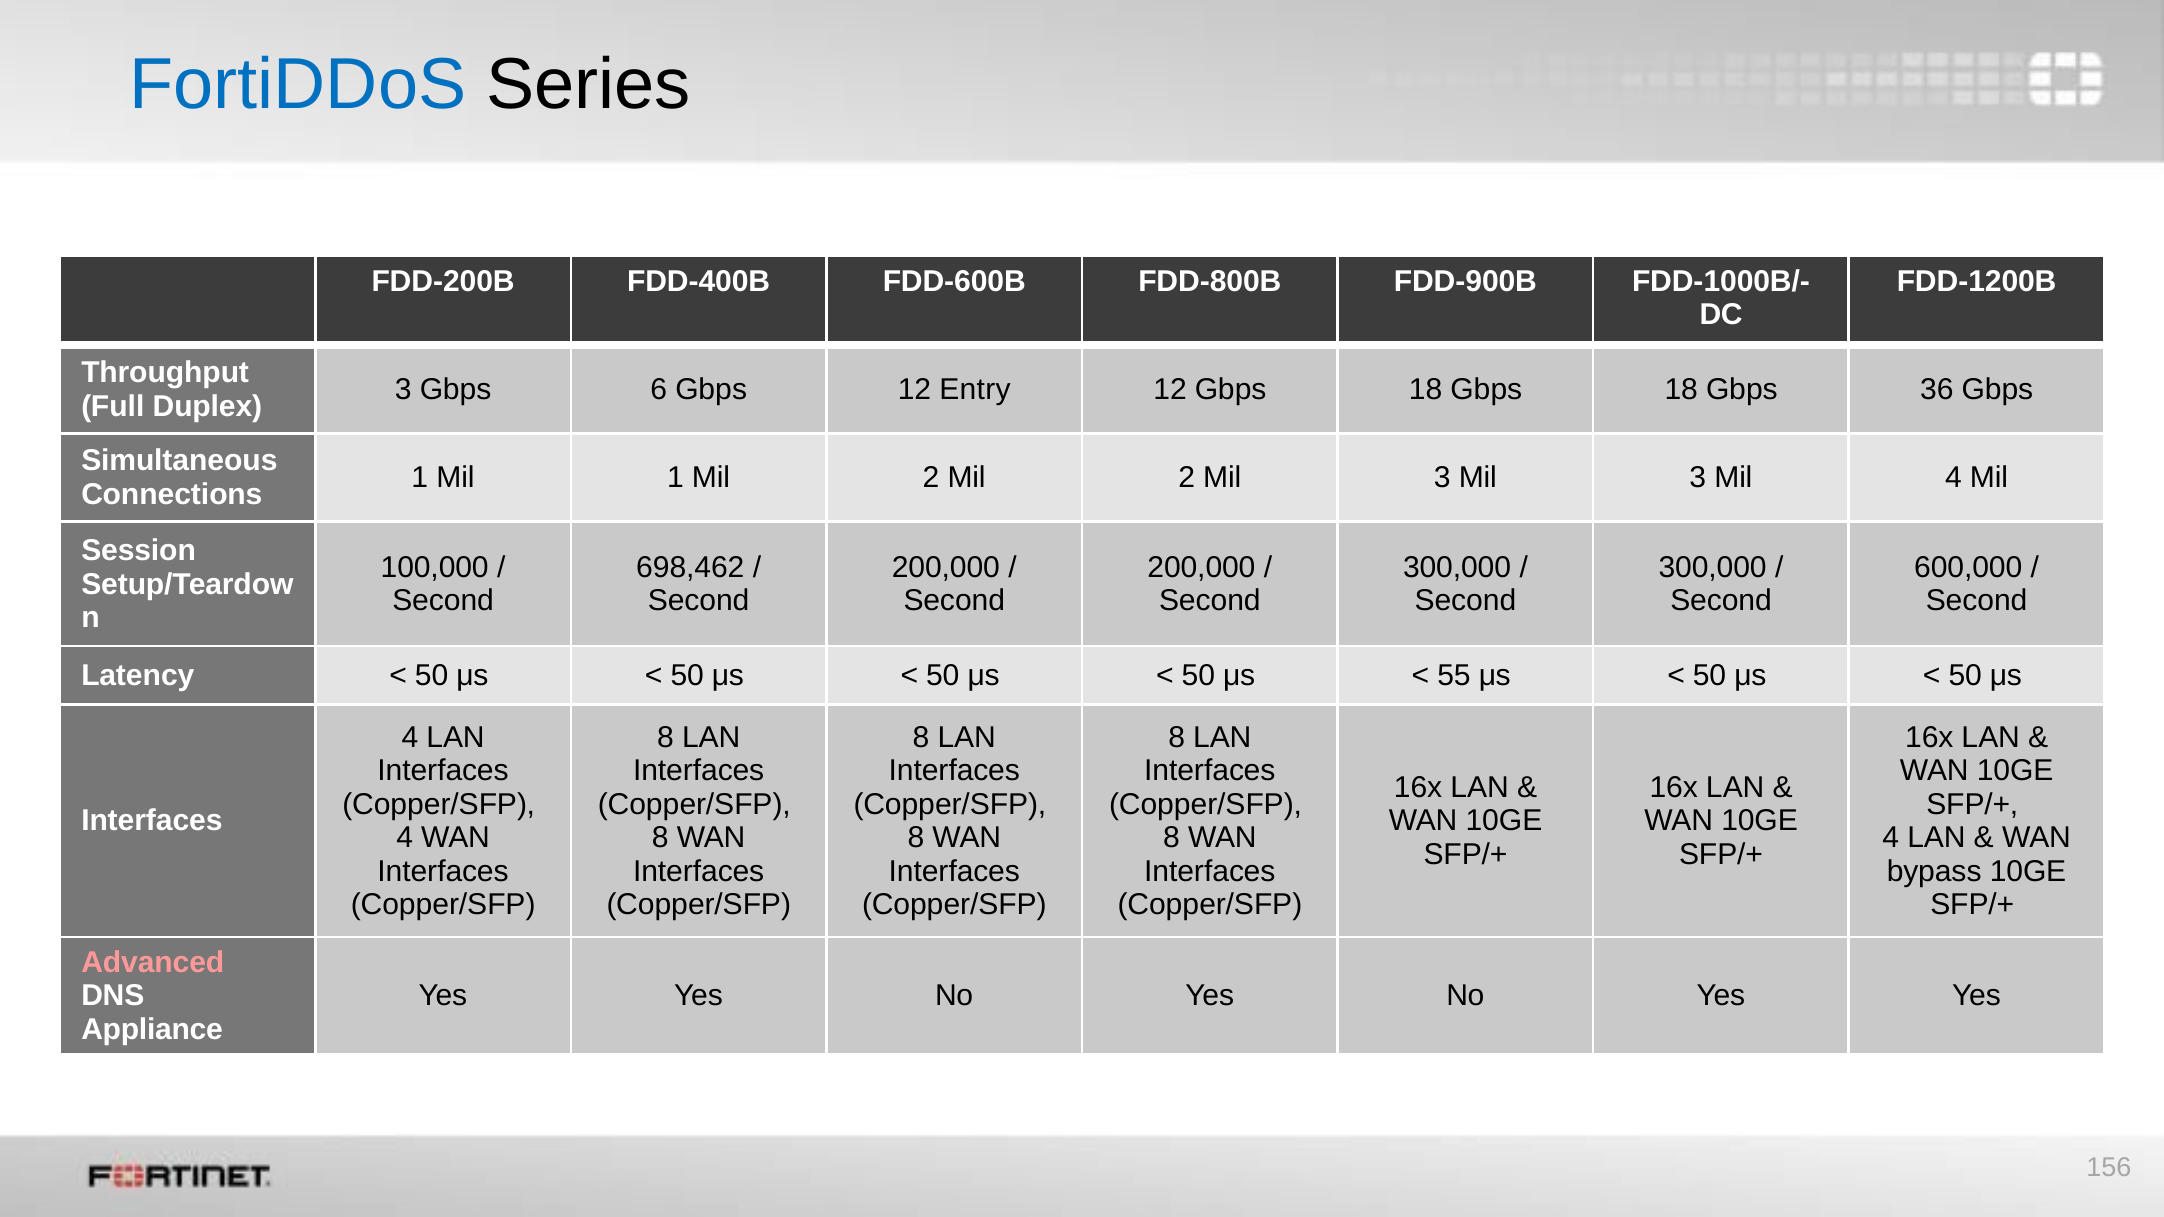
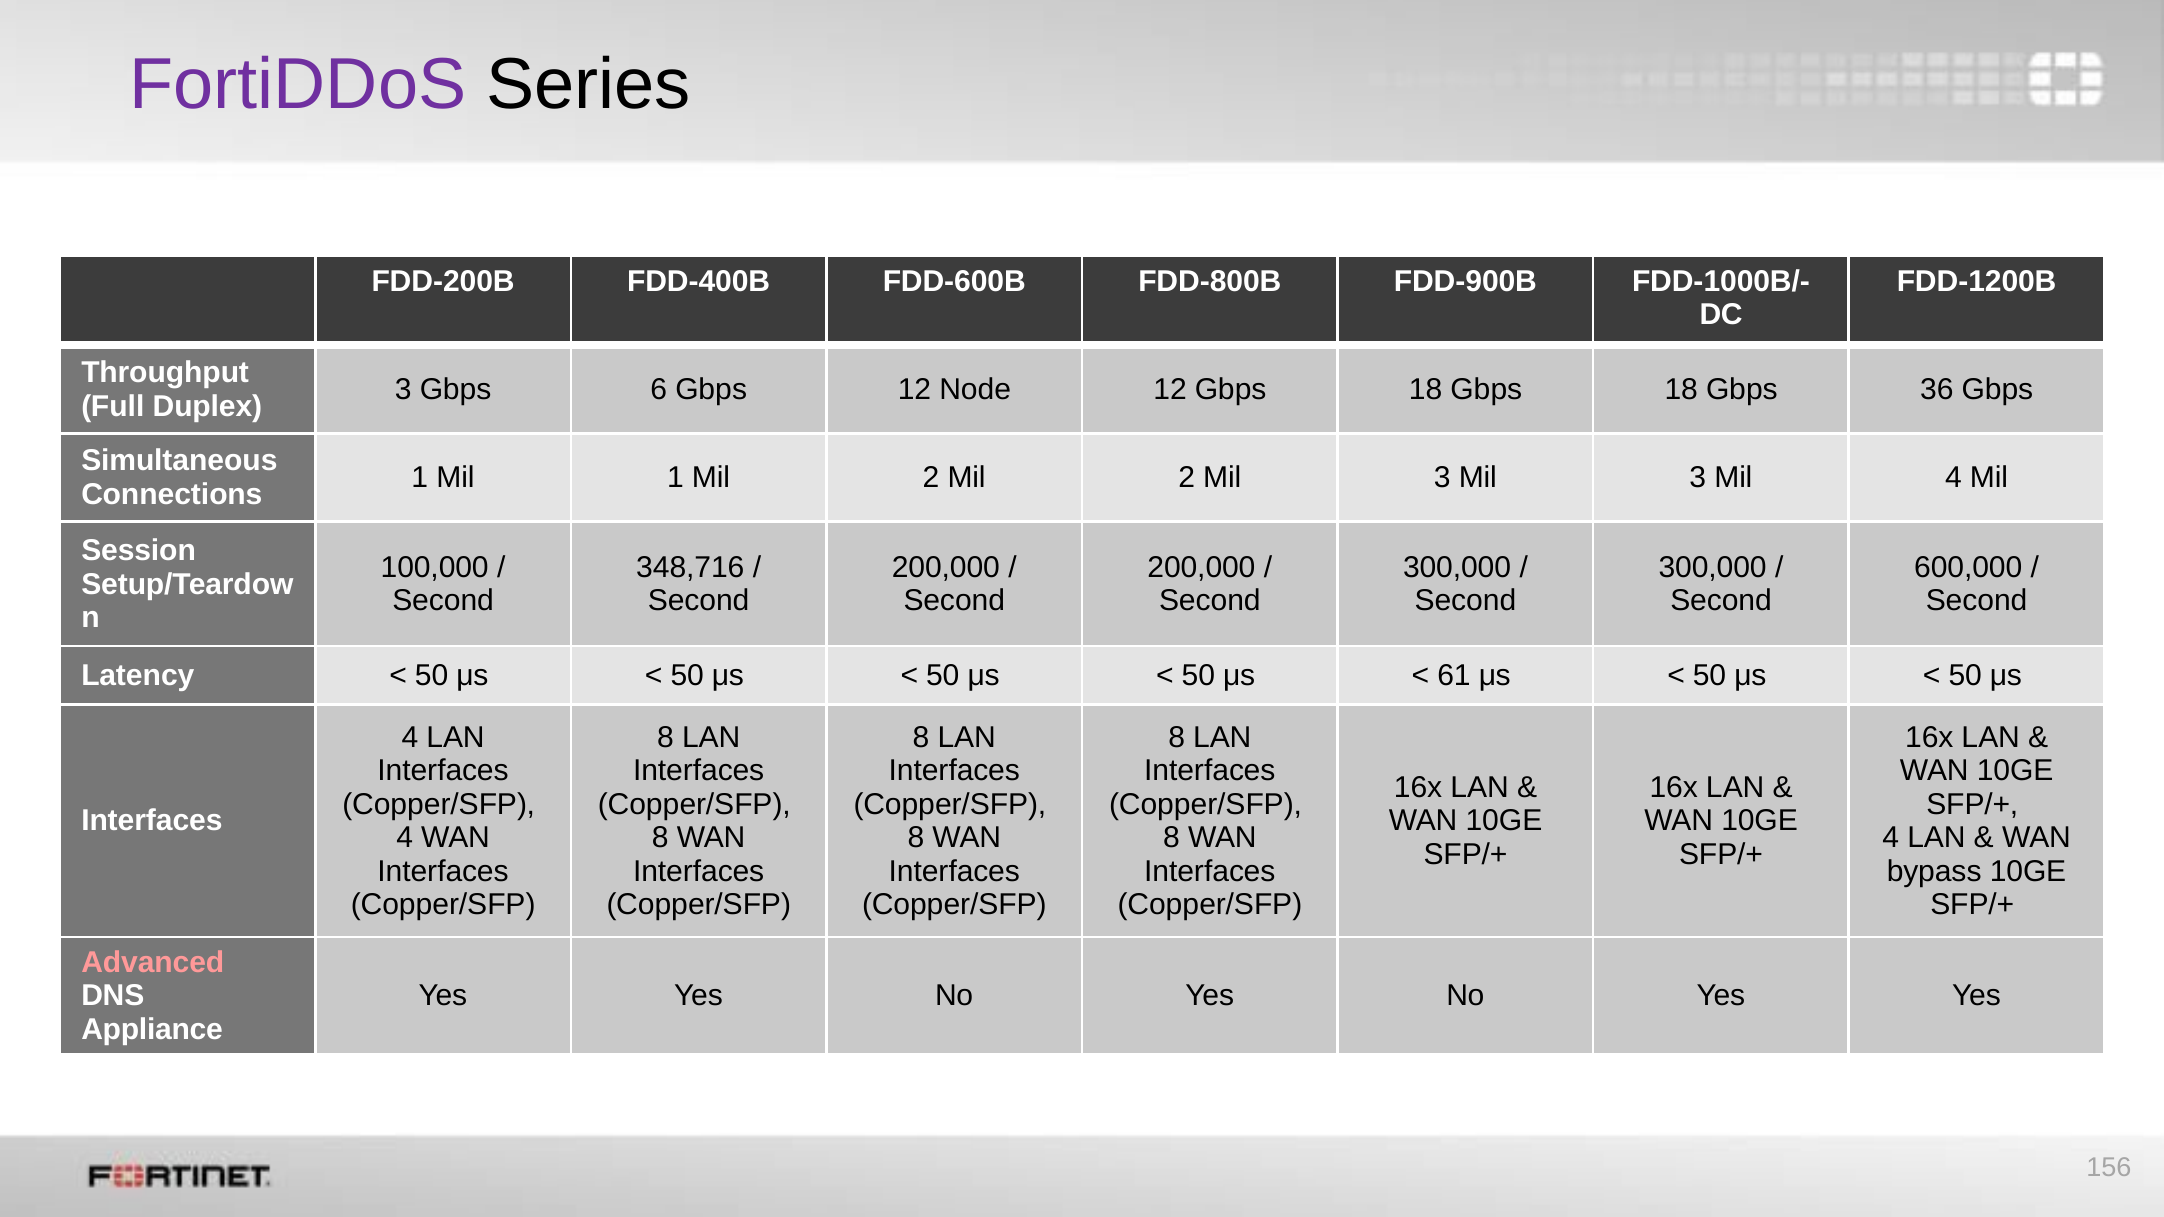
FortiDDoS colour: blue -> purple (298, 85)
Entry: Entry -> Node (975, 390)
698,462: 698,462 -> 348,716 (690, 568)
55: 55 -> 61 (1454, 676)
